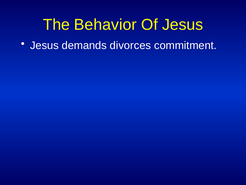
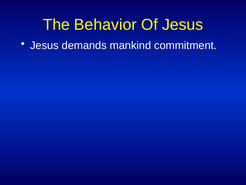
divorces: divorces -> mankind (130, 45)
